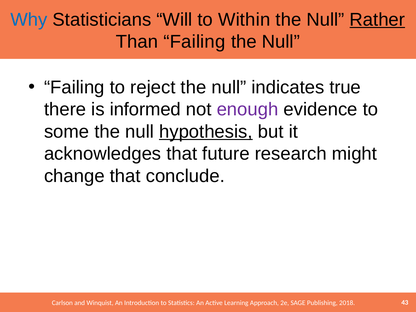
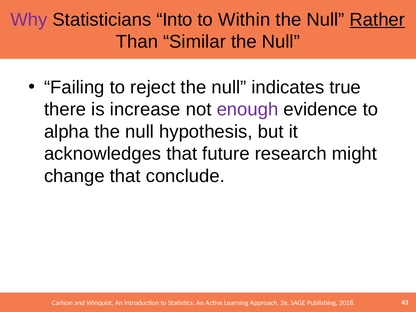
Why colour: blue -> purple (29, 20)
Will: Will -> Into (174, 20)
Than Failing: Failing -> Similar (194, 42)
informed: informed -> increase (145, 109)
some: some -> alpha (67, 132)
hypothesis underline: present -> none (206, 132)
